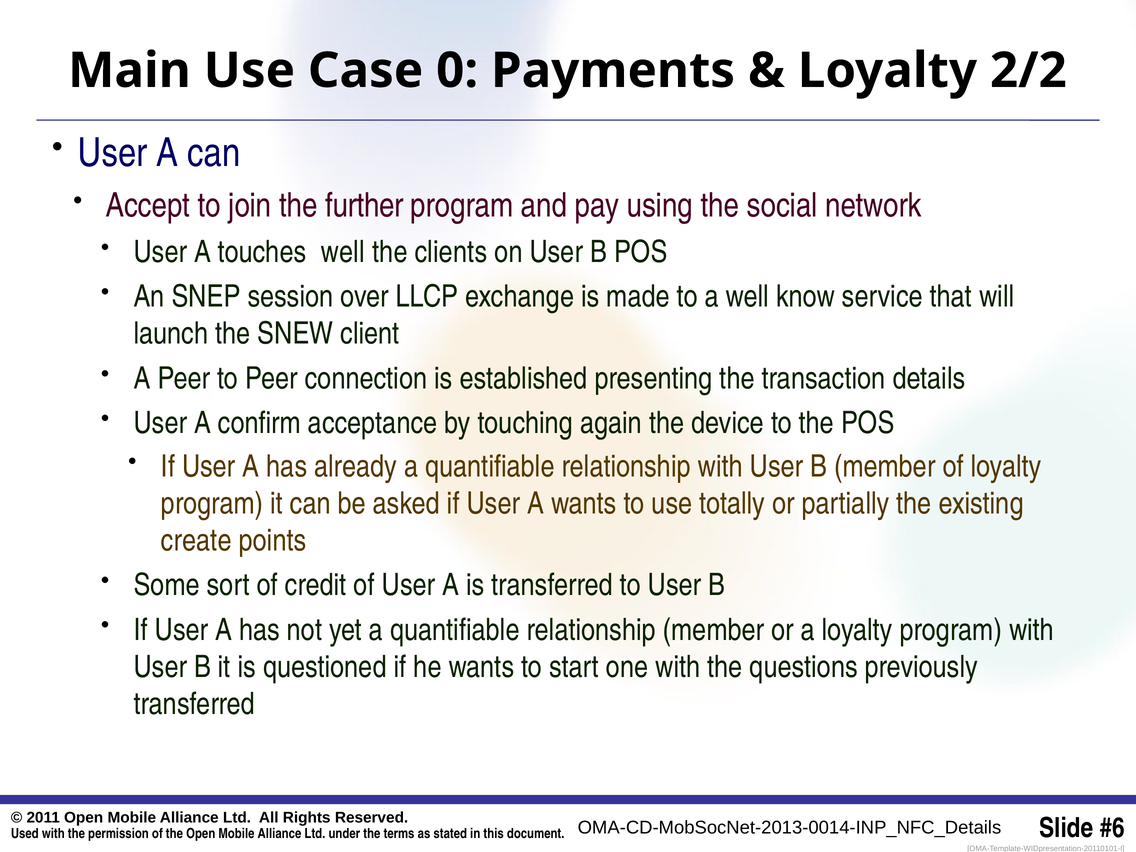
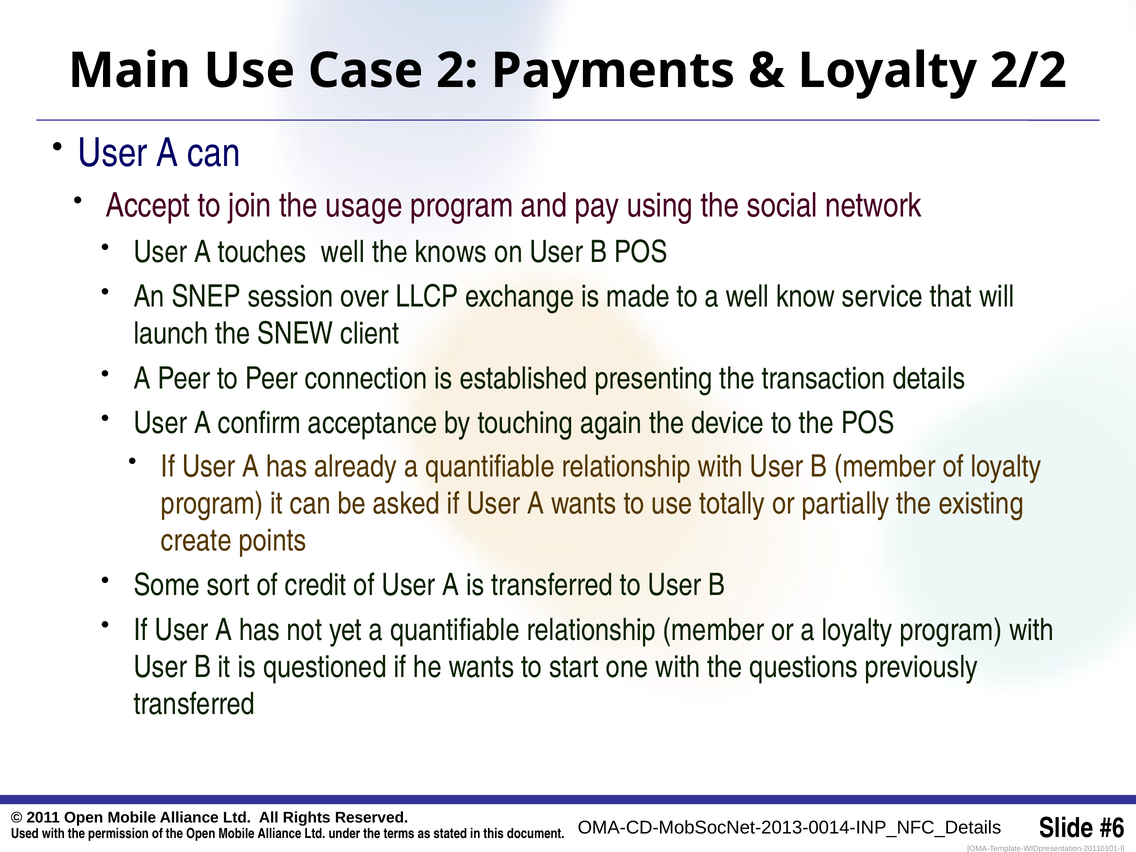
0: 0 -> 2 (457, 71)
further: further -> usage (364, 206)
clients: clients -> knows (451, 252)
